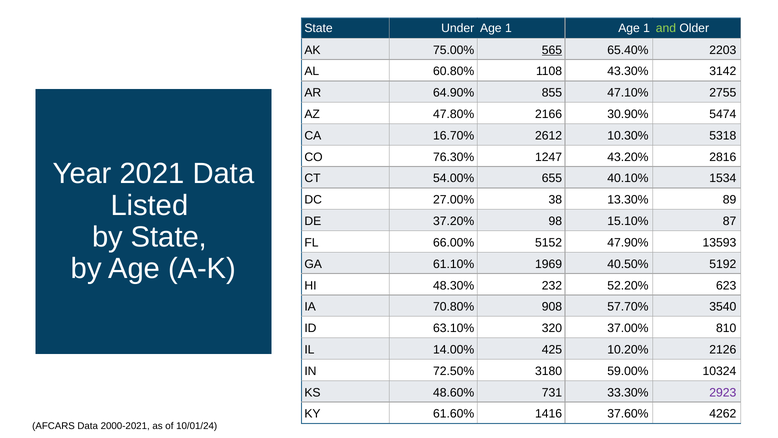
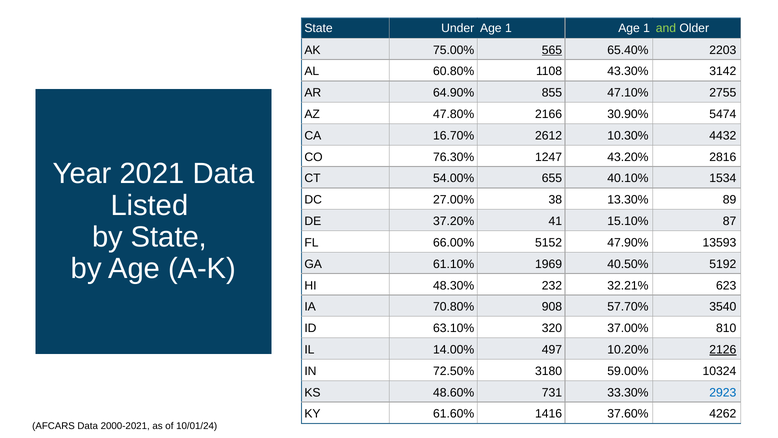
5318: 5318 -> 4432 (723, 136)
98: 98 -> 41 (555, 221)
52.20%: 52.20% -> 32.21% (628, 285)
425: 425 -> 497 (552, 349)
2126 underline: none -> present (723, 349)
2923 colour: purple -> blue (723, 392)
